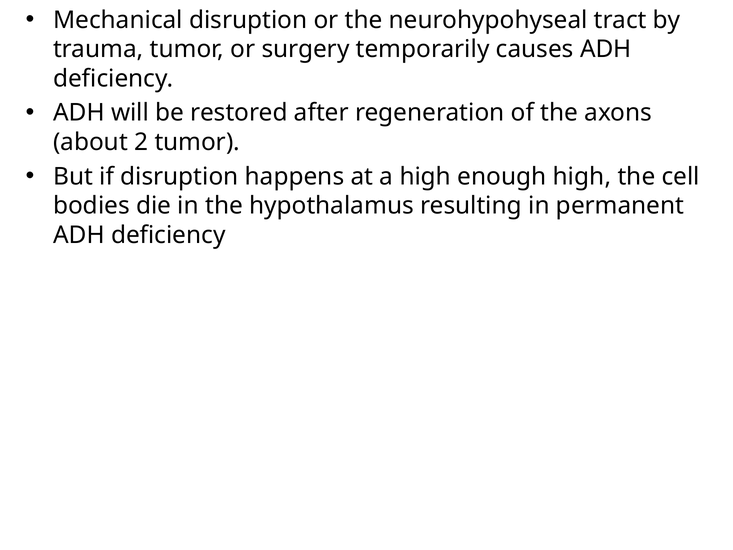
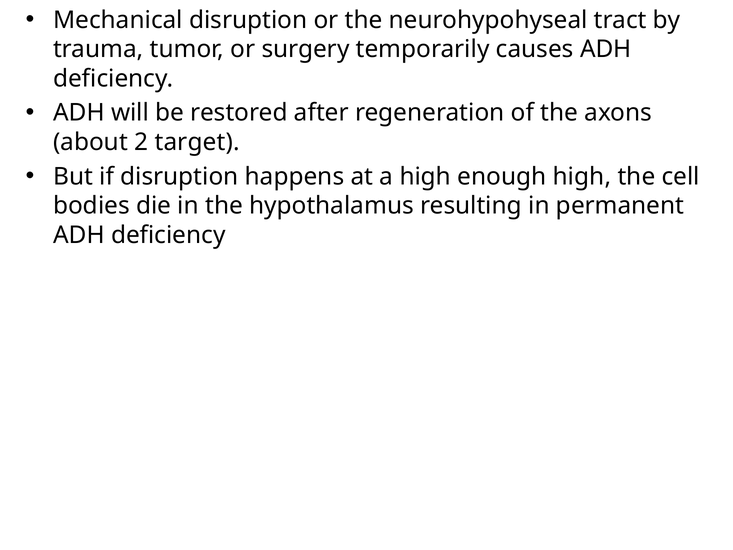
2 tumor: tumor -> target (197, 142)
